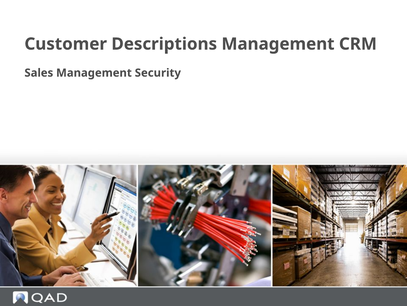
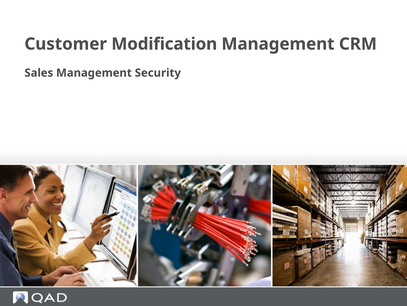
Descriptions: Descriptions -> Modification (164, 44)
